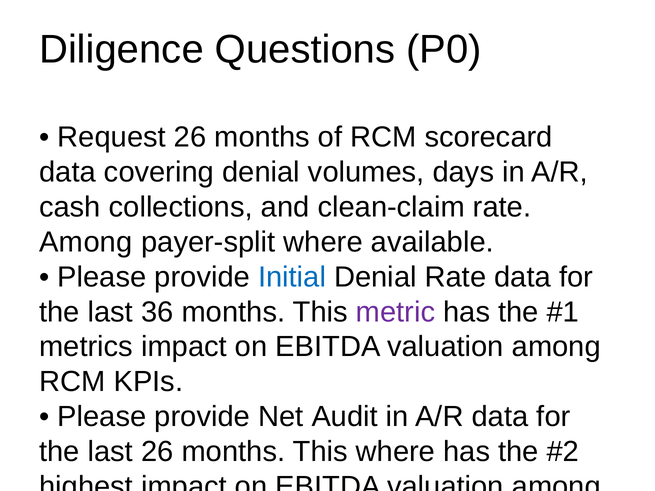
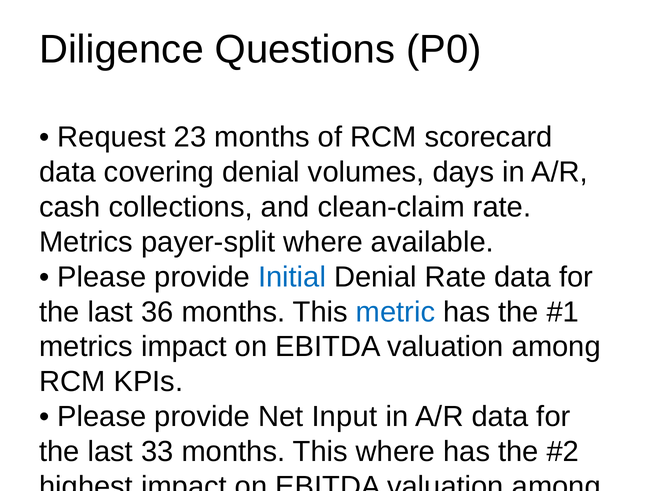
Request 26: 26 -> 23 (190, 137)
Among: Among -> Metrics (86, 242)
metric colour: purple -> blue (395, 312)
Audit: Audit -> Input (345, 417)
last 26: 26 -> 33 (157, 452)
